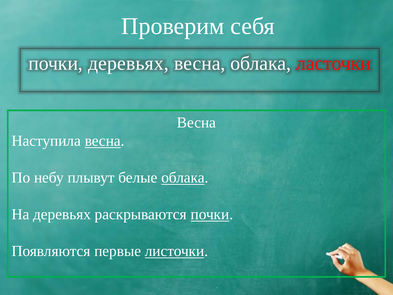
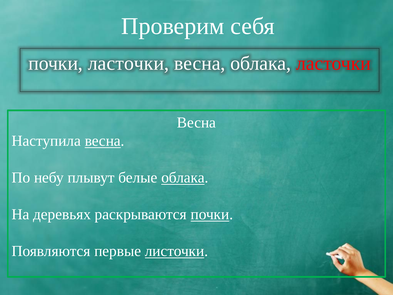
почки деревьях: деревьях -> ласточки (128, 63)
